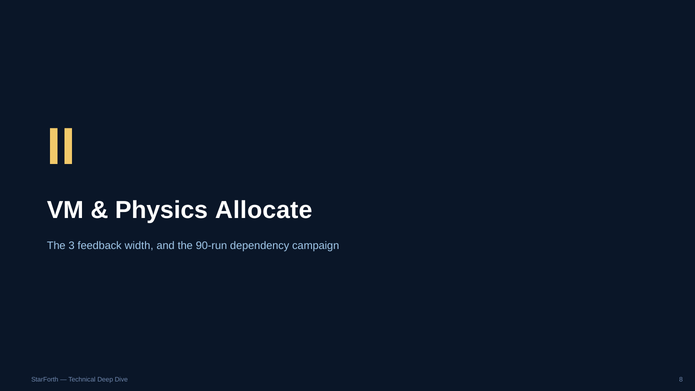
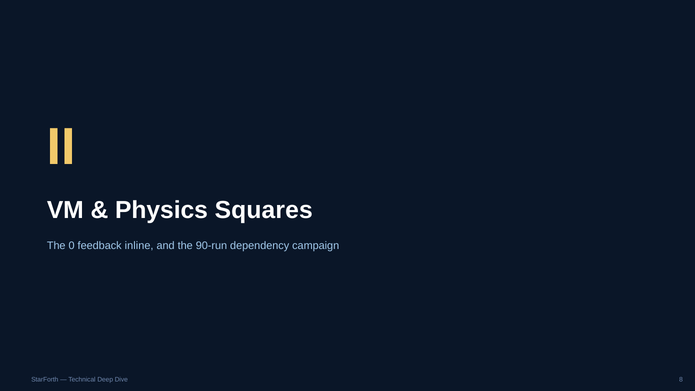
Allocate: Allocate -> Squares (264, 210)
3: 3 -> 0 (72, 246)
width: width -> inline (139, 246)
